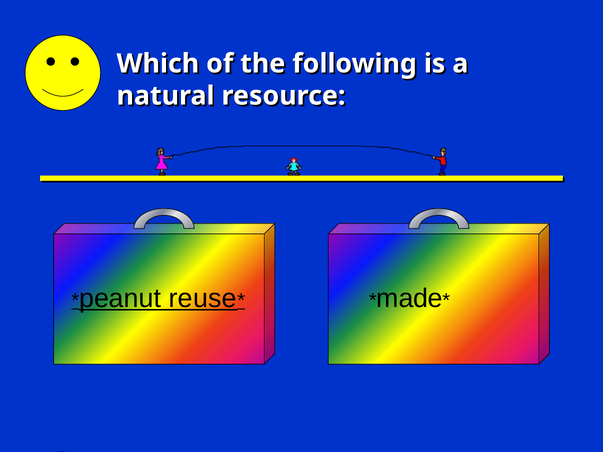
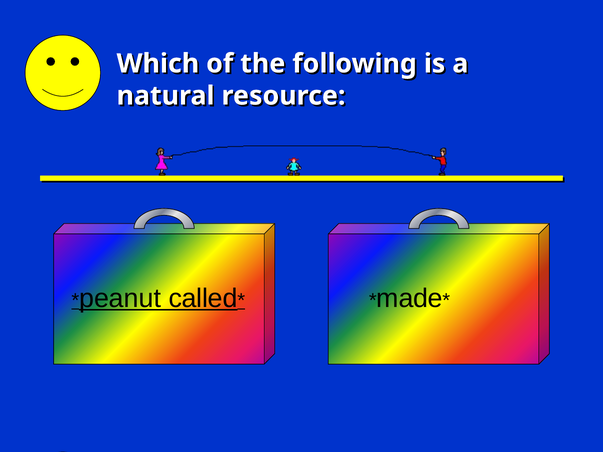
reuse: reuse -> called (203, 298)
